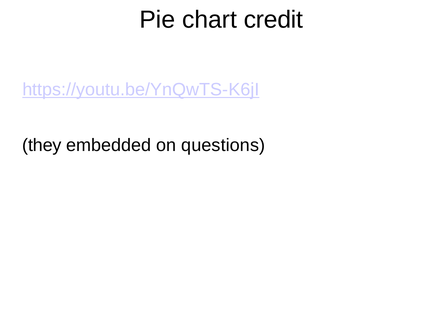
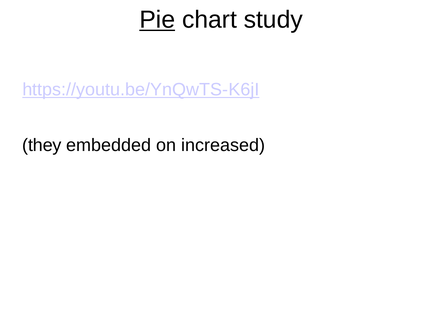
Pie underline: none -> present (157, 20)
credit: credit -> study (273, 20)
questions: questions -> increased (223, 146)
